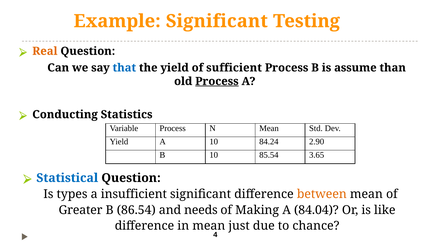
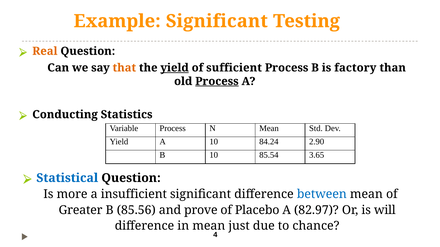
that colour: blue -> orange (124, 68)
yield underline: none -> present (175, 68)
assume: assume -> factory (355, 68)
types: types -> more (72, 195)
between colour: orange -> blue (322, 195)
86.54: 86.54 -> 85.56 (136, 211)
needs: needs -> prove (201, 211)
Making: Making -> Placebo (257, 211)
84.04: 84.04 -> 82.97 (316, 211)
like: like -> will (385, 211)
